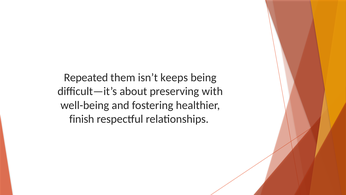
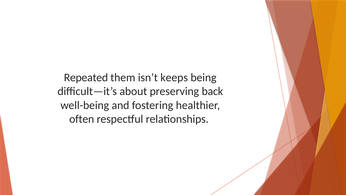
with: with -> back (212, 91)
finish: finish -> often (82, 119)
